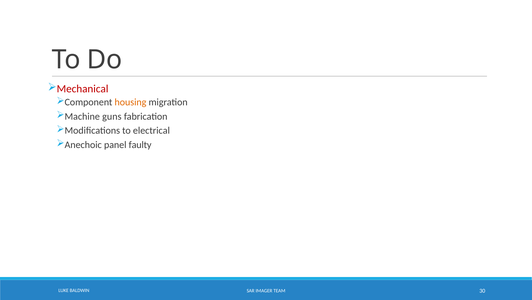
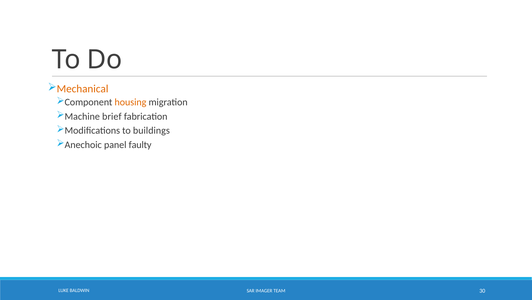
Mechanical colour: red -> orange (83, 88)
guns: guns -> brief (112, 116)
electrical: electrical -> buildings (151, 130)
